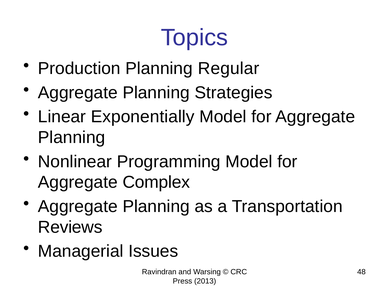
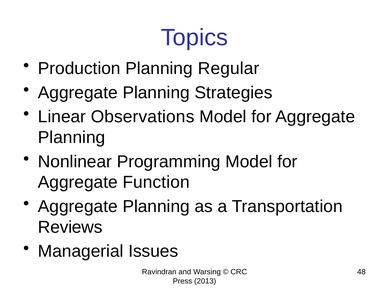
Exponentially: Exponentially -> Observations (143, 117)
Complex: Complex -> Function (156, 183)
